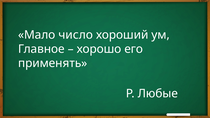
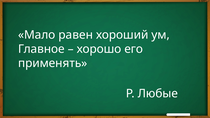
число: число -> равен (76, 35)
